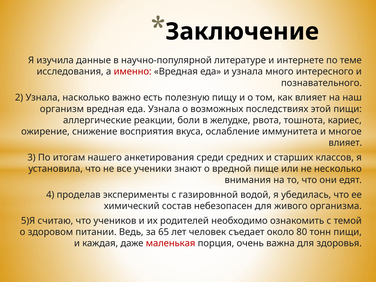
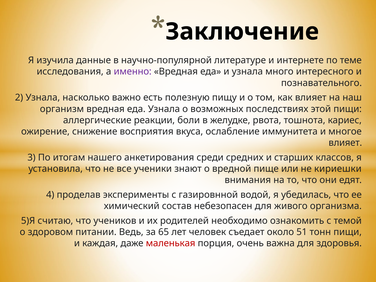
именно colour: red -> purple (133, 72)
несколько: несколько -> кириешки (338, 169)
80: 80 -> 51 (302, 232)
